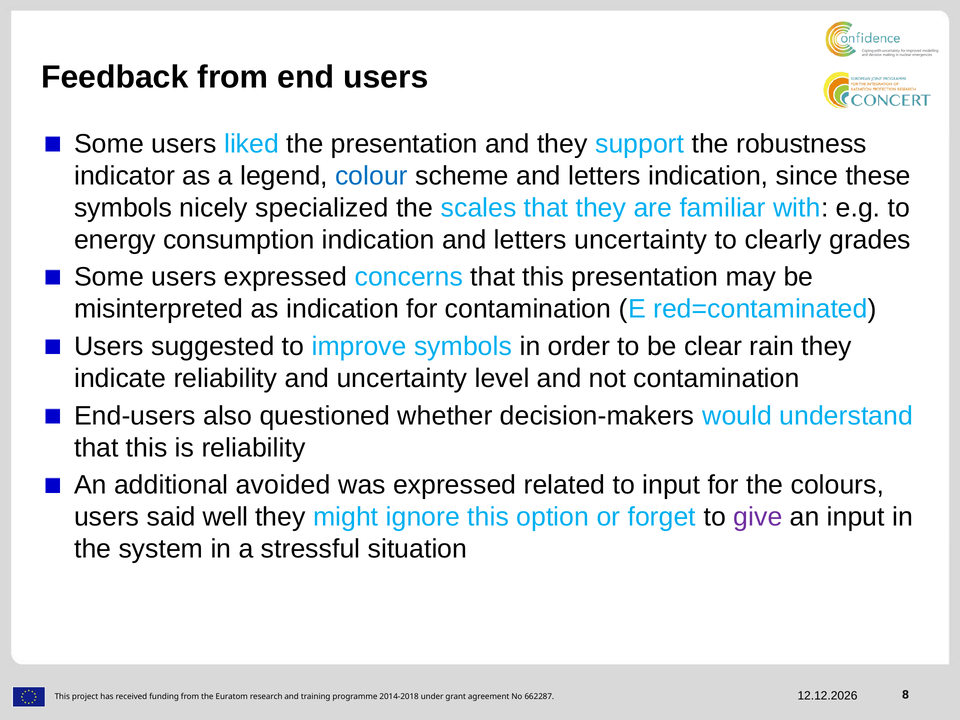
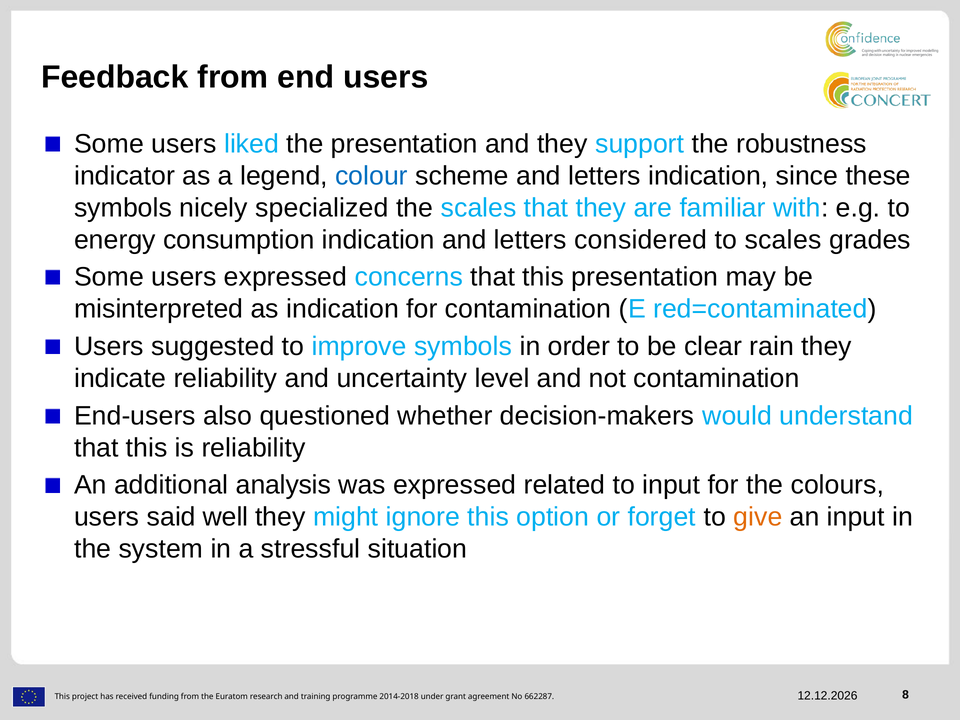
letters uncertainty: uncertainty -> considered (641, 240)
to clearly: clearly -> scales (783, 240)
avoided: avoided -> analysis (283, 485)
give colour: purple -> orange (758, 517)
